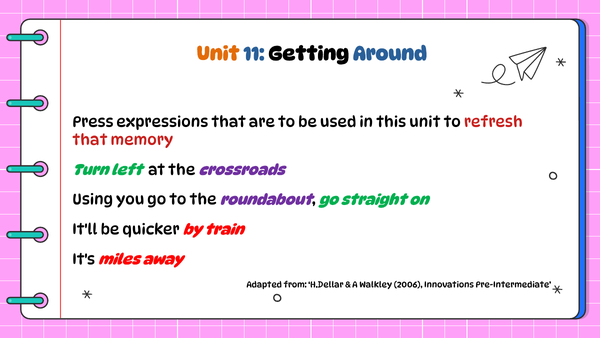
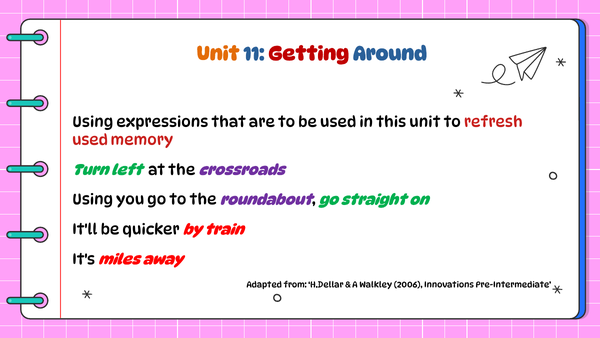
Getting colour: black -> red (309, 54)
Press: Press -> Using (93, 122)
that: that -> used (90, 140)
